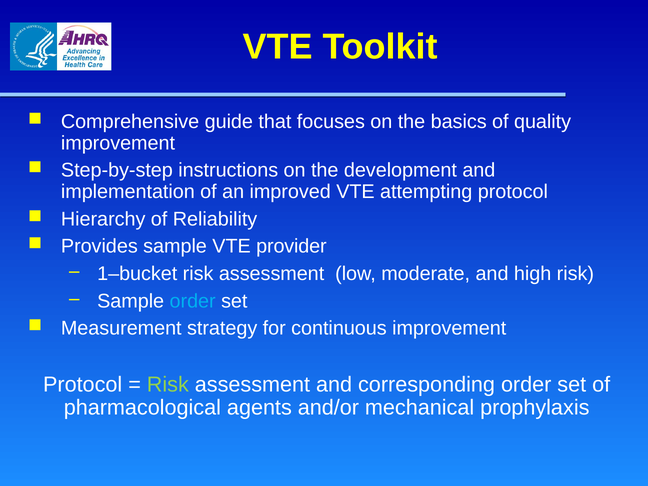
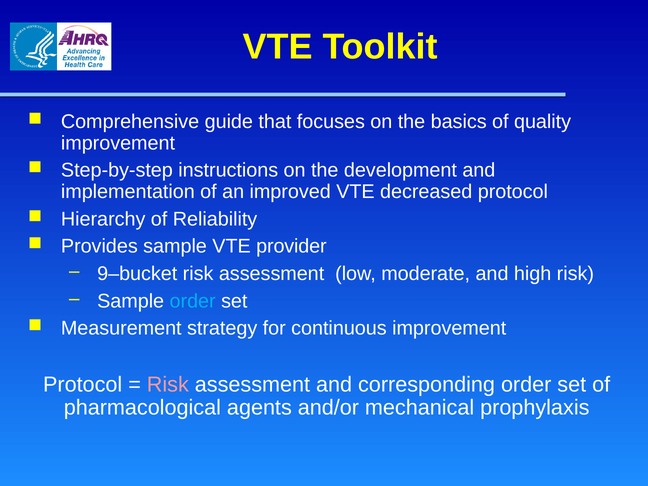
attempting: attempting -> decreased (426, 192)
1–bucket: 1–bucket -> 9–bucket (137, 274)
Risk colour: light green -> pink (168, 385)
